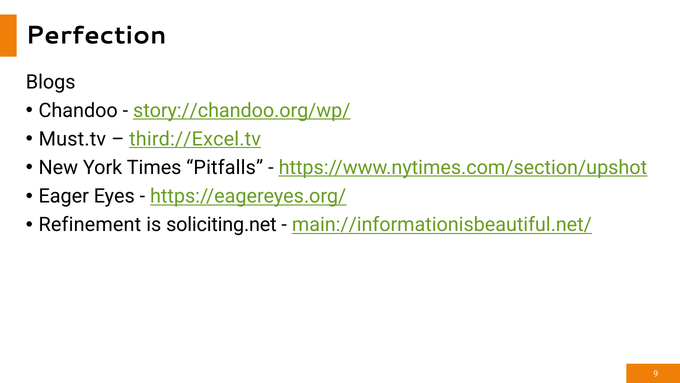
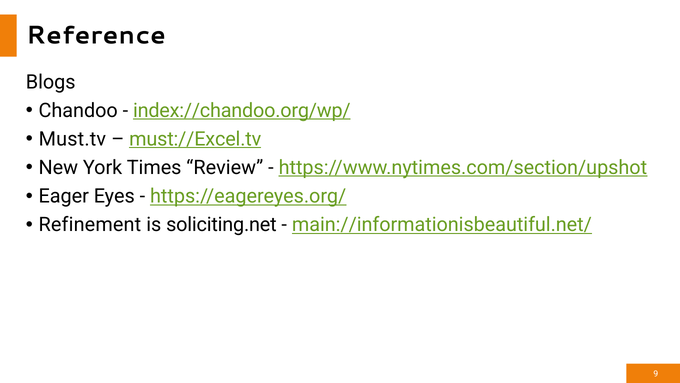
Perfection: Perfection -> Reference (96, 35)
story://chandoo.org/wp/: story://chandoo.org/wp/ -> index://chandoo.org/wp/ (242, 110)
third://Excel.tv: third://Excel.tv -> must://Excel.tv (195, 139)
Pitfalls: Pitfalls -> Review (225, 167)
